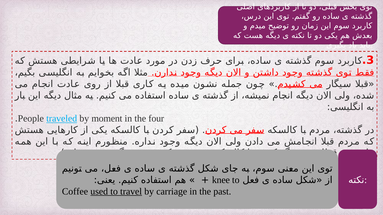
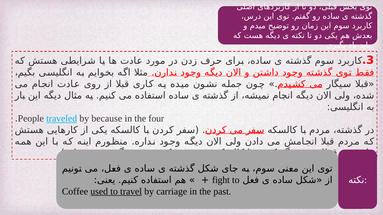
moment: moment -> because (107, 119)
knee: knee -> fight (221, 180)
